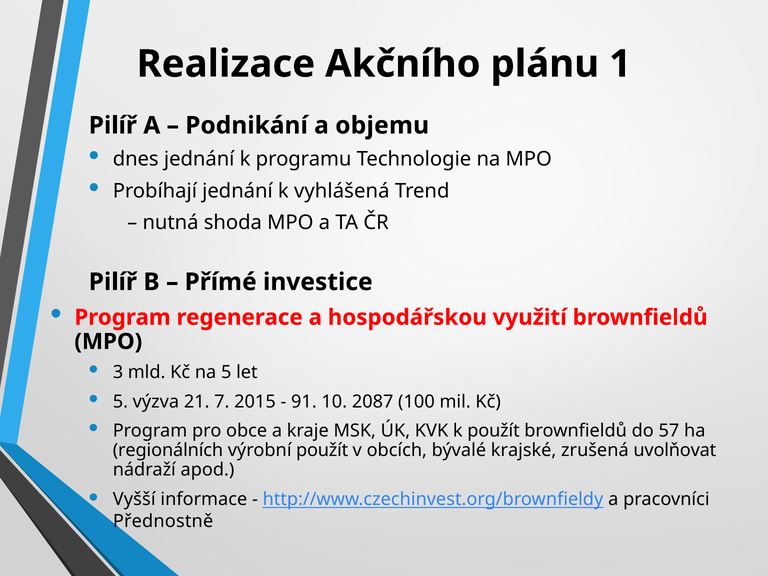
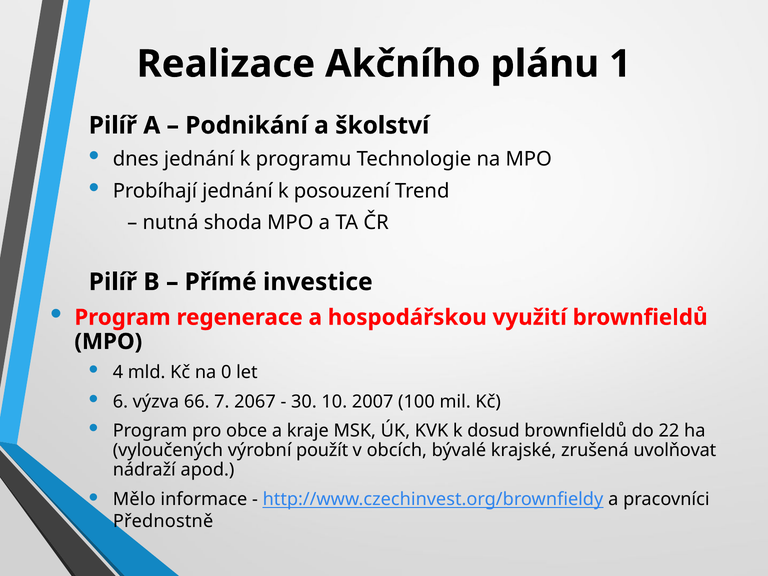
objemu: objemu -> školství (382, 125)
vyhlášená: vyhlášená -> posouzení (342, 191)
3: 3 -> 4 (118, 372)
na 5: 5 -> 0 (226, 372)
5: 5 -> 6 (120, 402)
21: 21 -> 66 (197, 402)
2015: 2015 -> 2067 (255, 402)
91: 91 -> 30 (304, 402)
2087: 2087 -> 2007 (373, 402)
k použít: použít -> dosud (494, 431)
57: 57 -> 22 (669, 431)
regionálních: regionálních -> vyloučených (168, 450)
Vyšší: Vyšší -> Mělo (134, 499)
